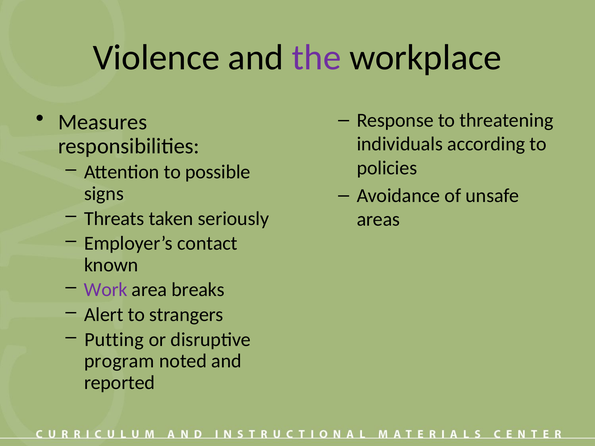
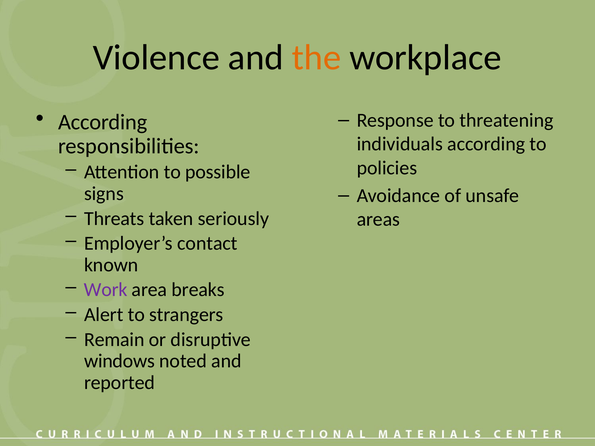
the colour: purple -> orange (316, 58)
Measures: Measures -> According (103, 122)
Putting: Putting -> Remain (114, 340)
program: program -> windows (119, 361)
